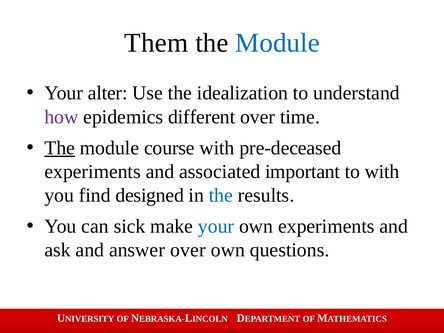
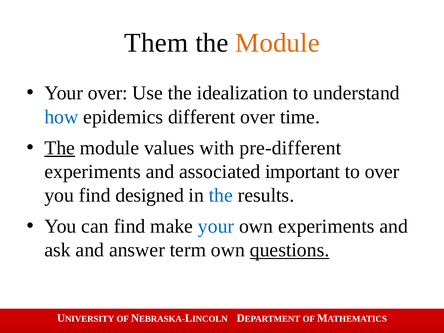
Module colour: blue -> orange (278, 43)
Your alter: alter -> over (108, 93)
how colour: purple -> blue (61, 117)
course: course -> values (169, 148)
pre-deceased: pre-deceased -> pre-different (290, 148)
to with: with -> over (382, 172)
can sick: sick -> find (130, 226)
answer over: over -> term (188, 250)
questions underline: none -> present (290, 250)
